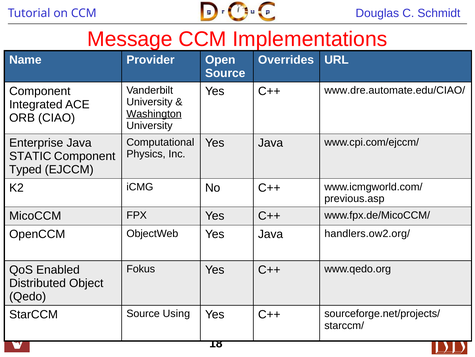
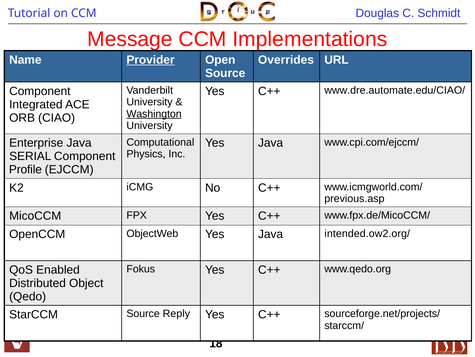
Provider underline: none -> present (151, 60)
STATIC: STATIC -> SERIAL (30, 156)
Typed: Typed -> Profile (25, 169)
handlers.ow2.org/: handlers.ow2.org/ -> intended.ow2.org/ (367, 233)
Using: Using -> Reply (176, 313)
